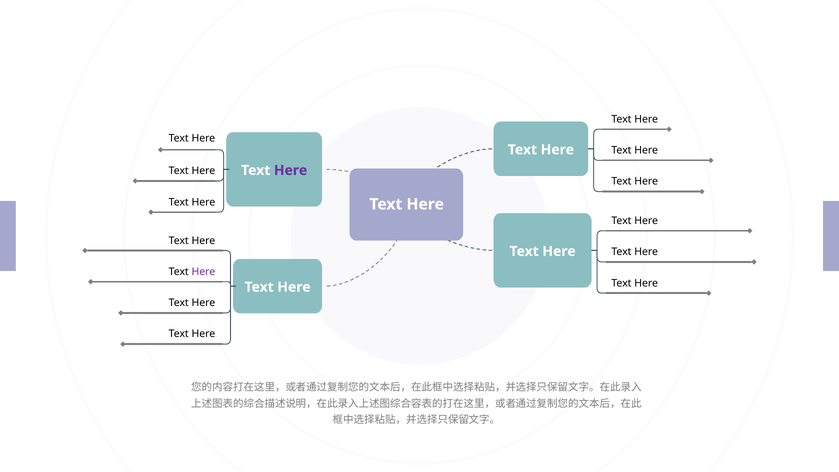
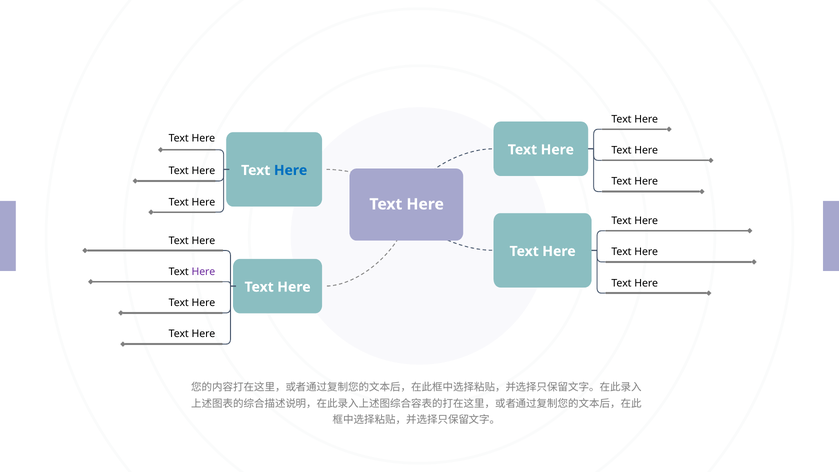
Here colour: purple -> blue (291, 170)
